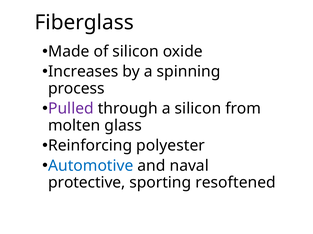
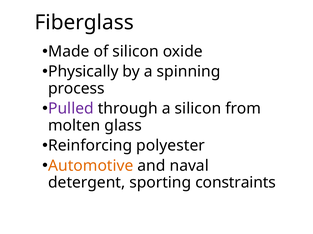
Increases: Increases -> Physically (83, 72)
Automotive colour: blue -> orange (91, 166)
protective: protective -> detergent (87, 183)
resoftened: resoftened -> constraints (236, 183)
